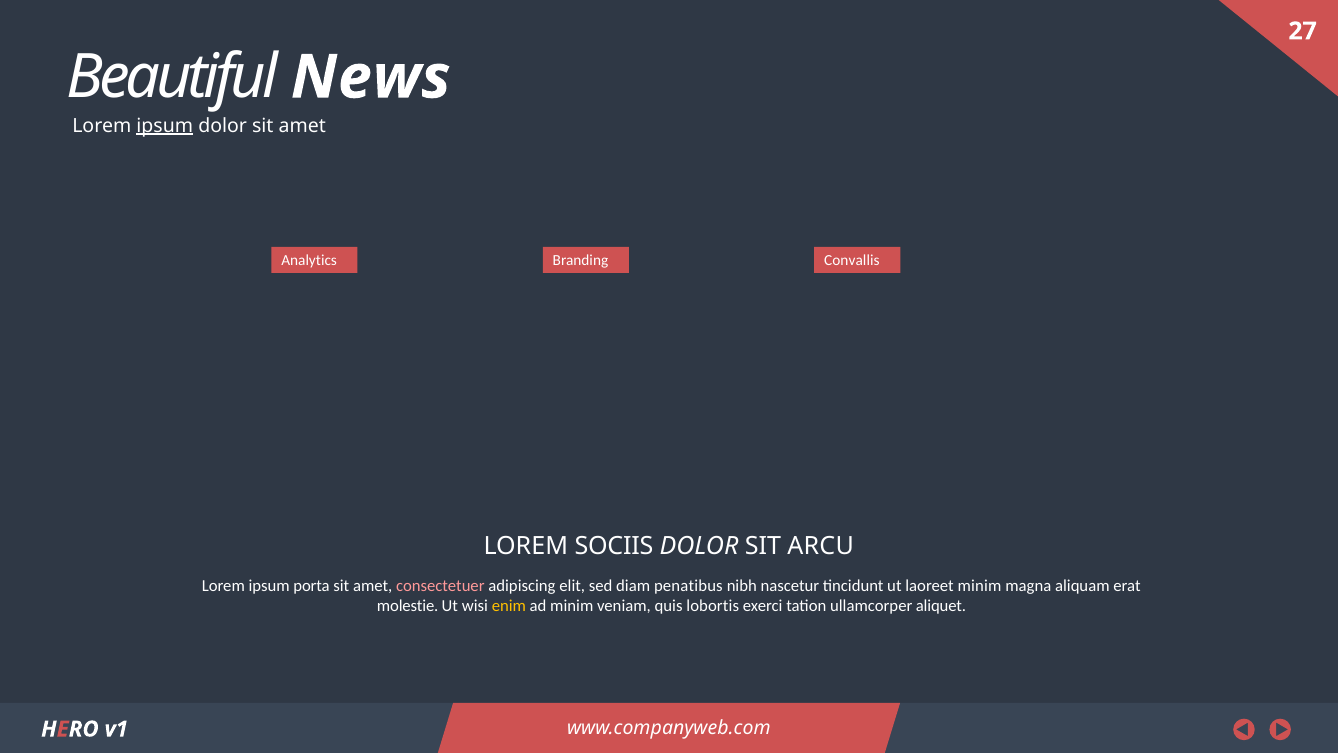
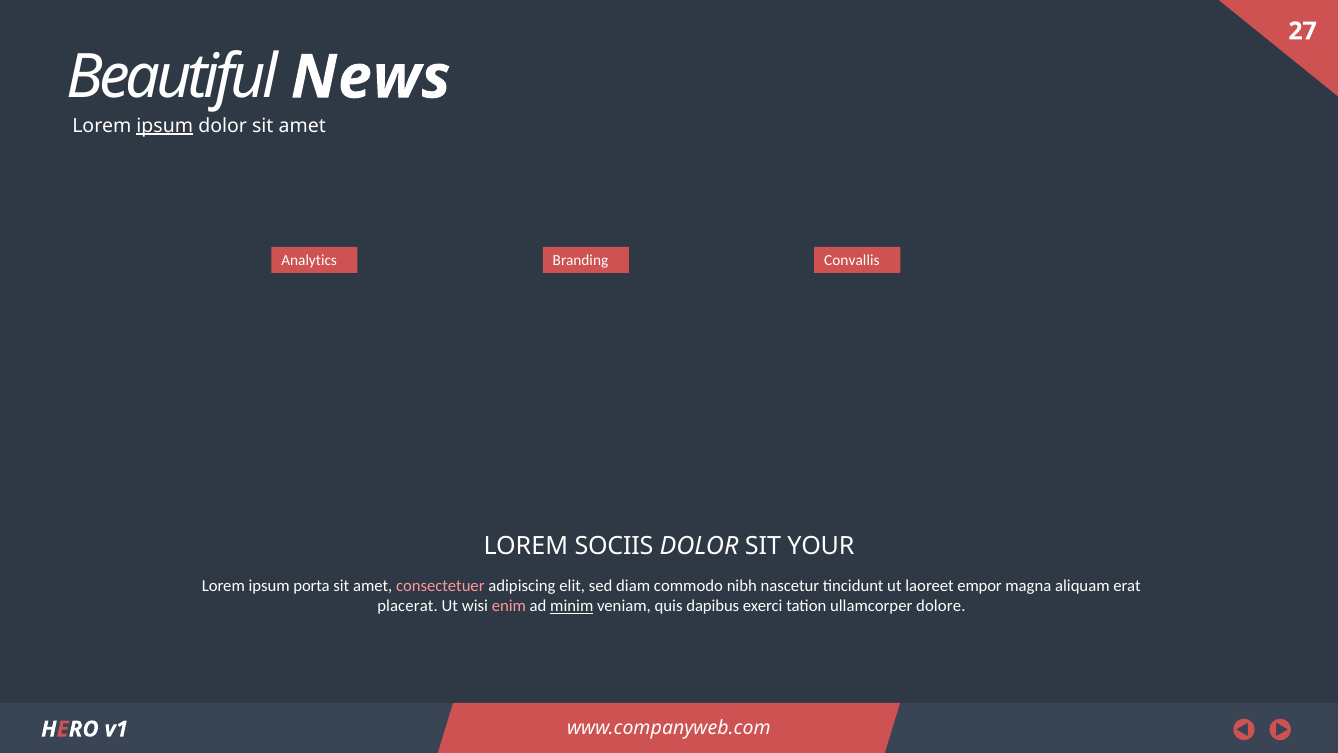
ARCU: ARCU -> YOUR (821, 546)
penatibus: penatibus -> commodo (688, 586)
laoreet minim: minim -> empor (980, 586)
molestie: molestie -> placerat (408, 606)
enim colour: yellow -> pink (509, 606)
minim underline: none -> present (572, 606)
lobortis: lobortis -> dapibus (713, 606)
aliquet: aliquet -> dolore (941, 606)
